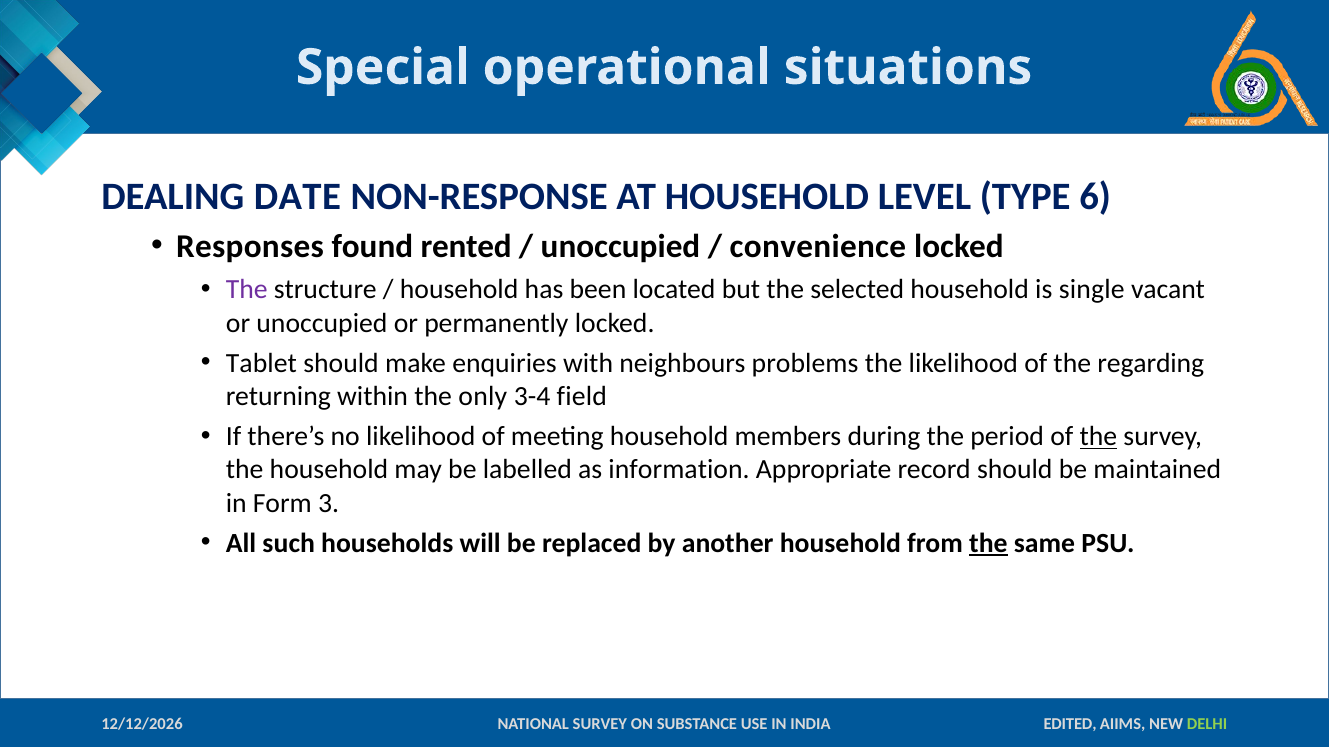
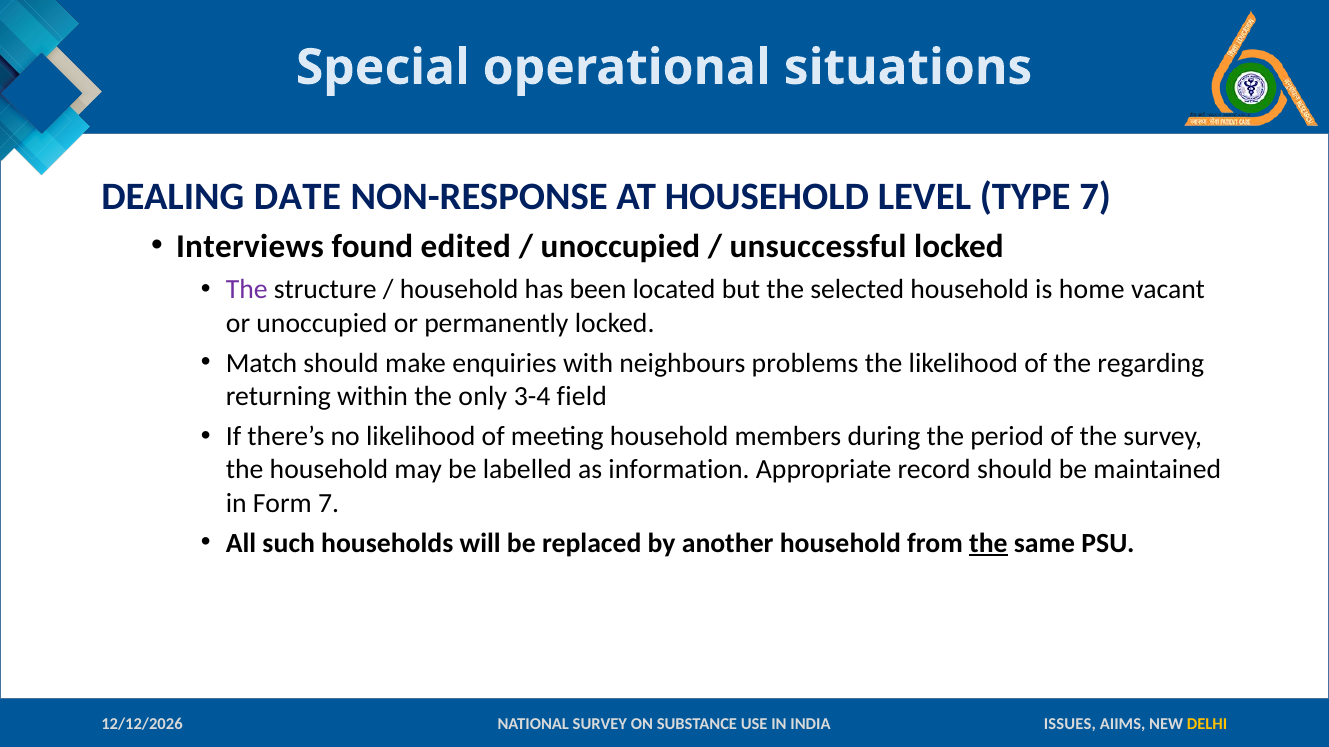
TYPE 6: 6 -> 7 (1095, 197)
Responses: Responses -> Interviews (250, 247)
rented: rented -> edited (466, 247)
convenience: convenience -> unsuccessful (818, 247)
single: single -> home (1092, 290)
Tablet: Tablet -> Match (262, 363)
the underline: present -> none (1098, 437)
Form 3: 3 -> 7 (329, 503)
EDITED: EDITED -> ISSUES (1070, 724)
DELHI colour: light green -> yellow (1207, 724)
